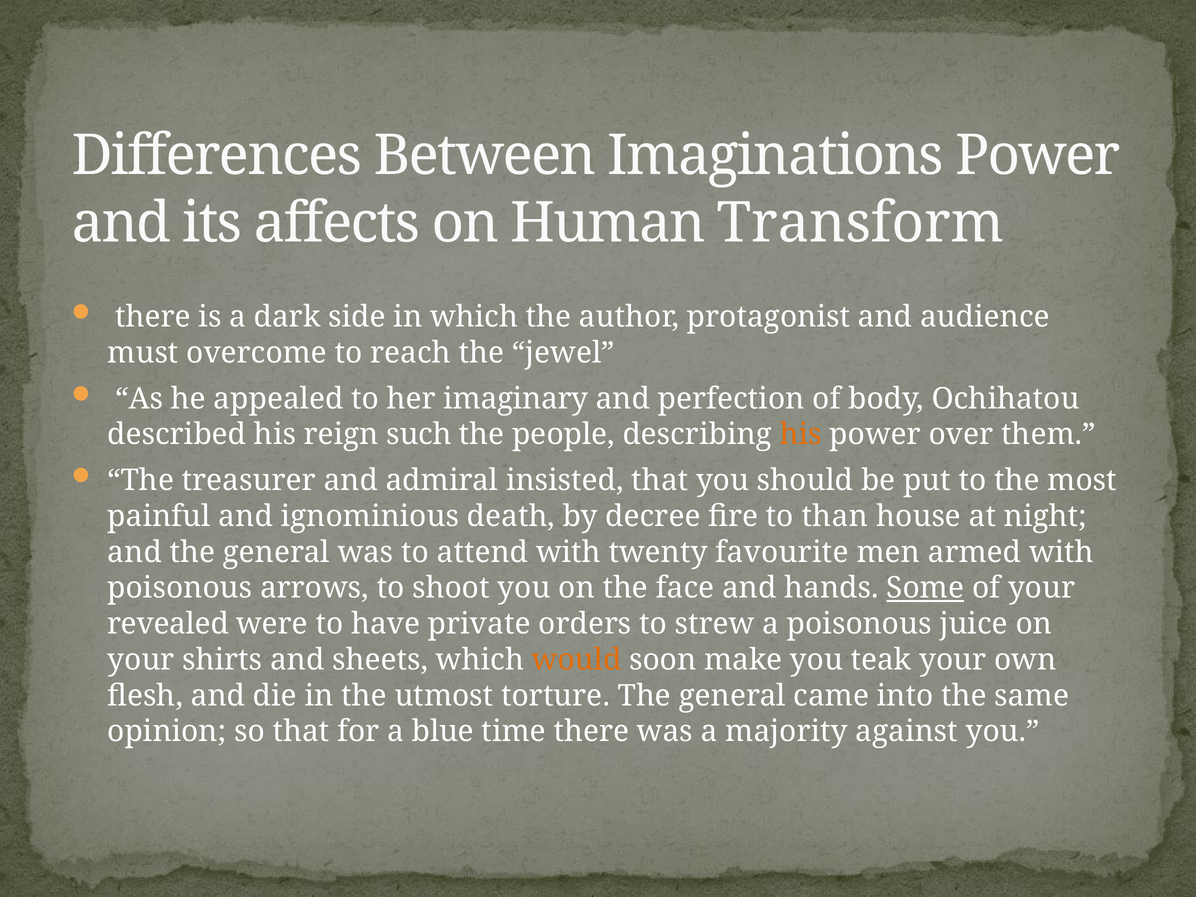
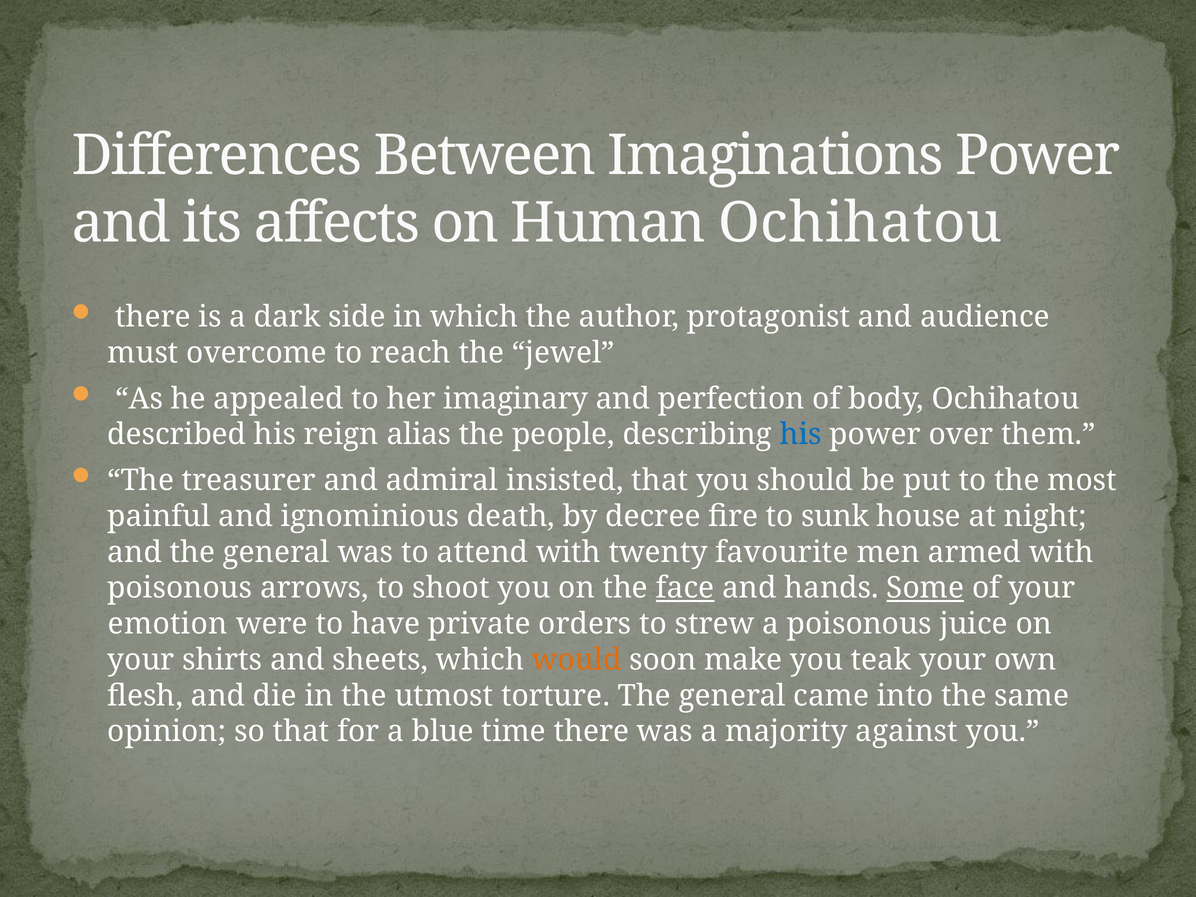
Human Transform: Transform -> Ochihatou (860, 223)
such: such -> alias (419, 435)
his colour: orange -> blue (801, 435)
than: than -> sunk (835, 516)
face underline: none -> present (685, 588)
revealed: revealed -> emotion (168, 624)
